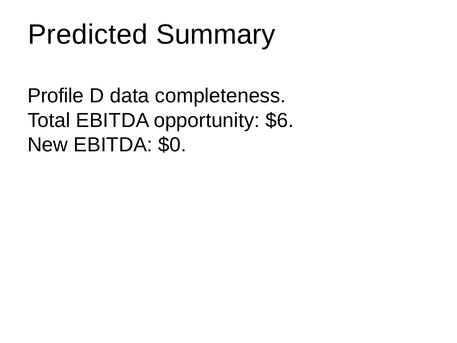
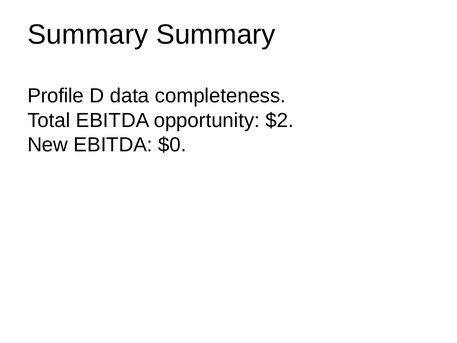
Predicted: Predicted -> Summary (88, 35)
$6: $6 -> $2 (280, 120)
